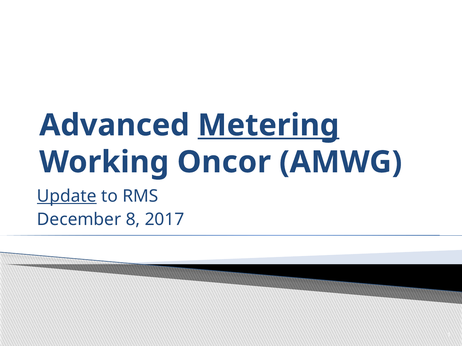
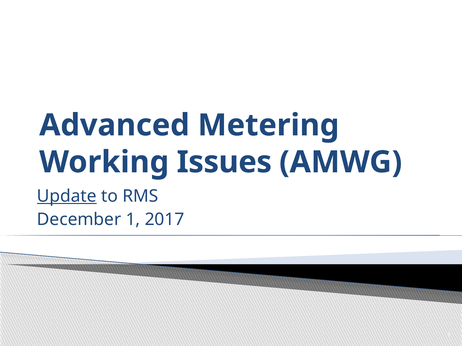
Metering underline: present -> none (268, 125)
Oncor: Oncor -> Issues (224, 162)
December 8: 8 -> 1 (133, 220)
